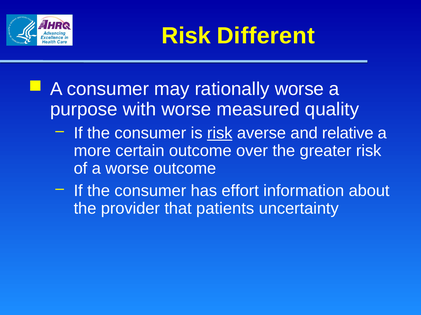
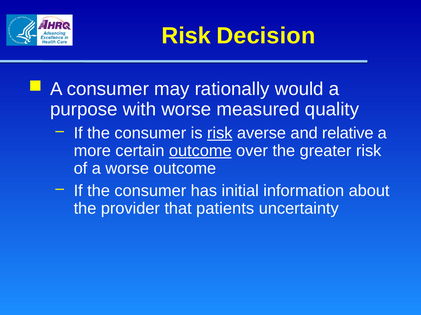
Different: Different -> Decision (266, 36)
rationally worse: worse -> would (299, 89)
outcome underline: none -> present (200, 151)
effort: effort -> initial (240, 191)
